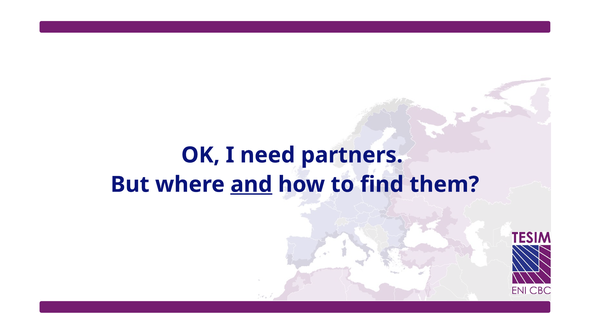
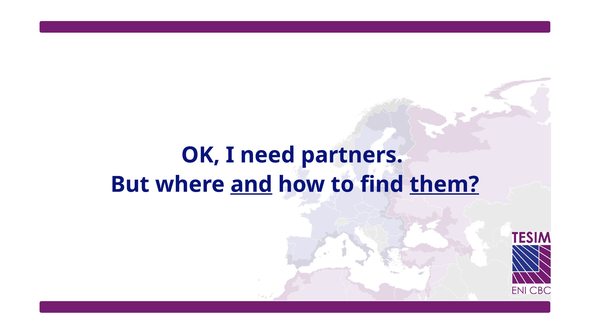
them underline: none -> present (444, 184)
